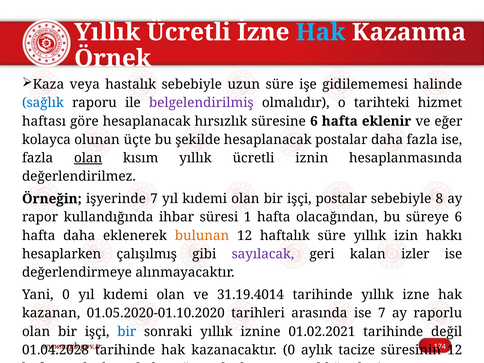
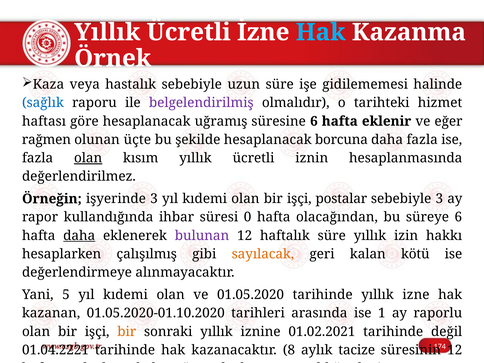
hırsızlık: hırsızlık -> uğramış (221, 121)
kolayca: kolayca -> rağmen (46, 140)
hesaplanacak postalar: postalar -> borcuna (341, 140)
işyerinde 7: 7 -> 3 (154, 199)
sebebiyle 8: 8 -> 3 (439, 199)
1: 1 -> 0 (248, 217)
daha underline: none -> present (79, 236)
bulunan colour: orange -> purple (202, 236)
sayılacak colour: purple -> orange (263, 254)
izler: izler -> kötü (415, 254)
Yani 0: 0 -> 5 (66, 295)
31.19.4014: 31.19.4014 -> 01.05.2020 (251, 295)
ise 7: 7 -> 1 (382, 313)
bir colour: blue -> orange (127, 332)
01.04.2028: 01.04.2028 -> 01.04.2221 (55, 350)
kazanacaktır 0: 0 -> 8 (289, 350)
